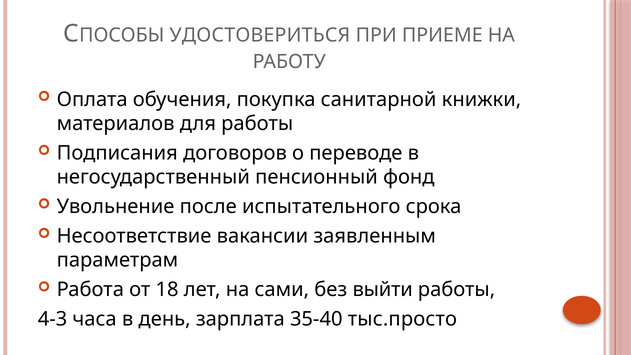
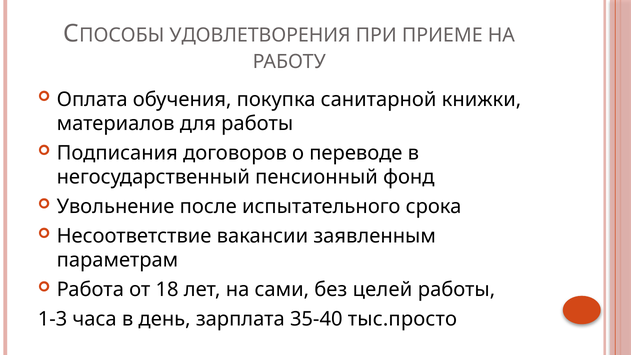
УДОСТОВЕРИТЬСЯ: УДОСТОВЕРИТЬСЯ -> УДОВЛЕТВОРЕНИЯ (260, 35)
выйти: выйти -> целей (382, 290)
4-3: 4-3 -> 1-3 (53, 319)
